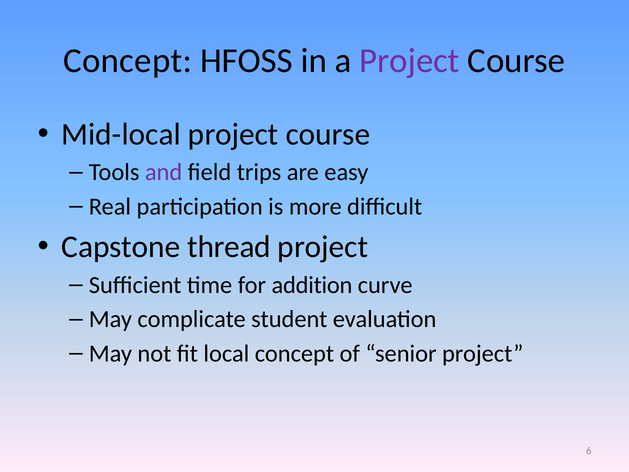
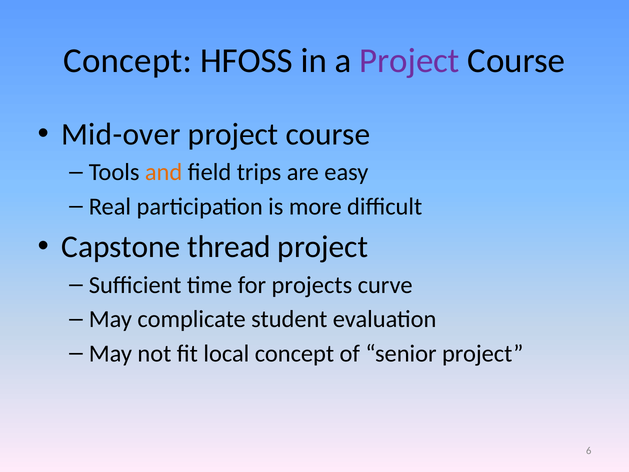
Mid-local: Mid-local -> Mid-over (121, 134)
and colour: purple -> orange (164, 172)
addition: addition -> projects (312, 285)
